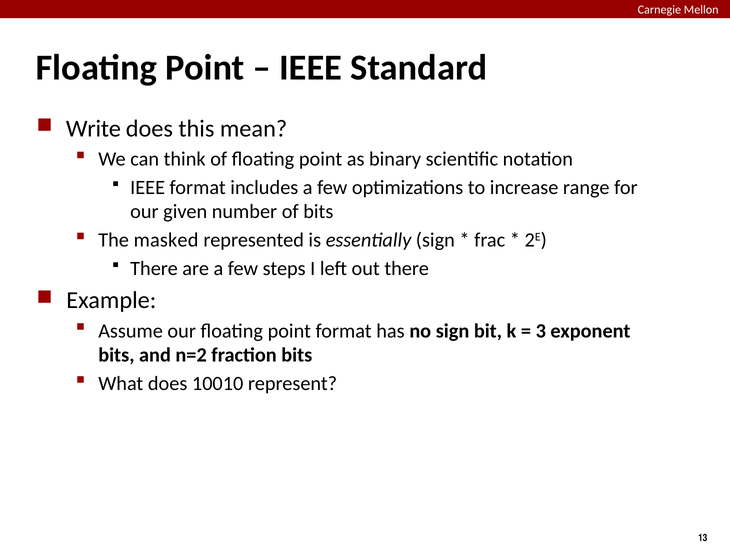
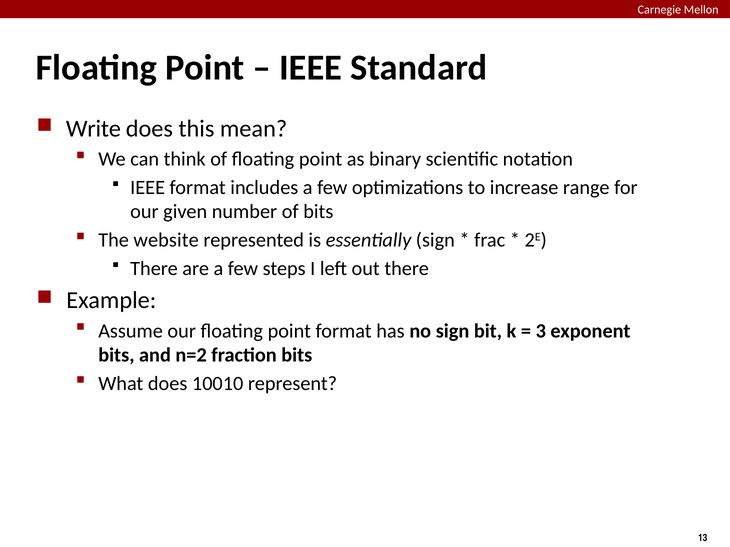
masked: masked -> website (166, 240)
